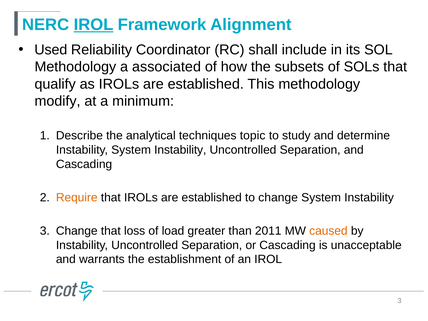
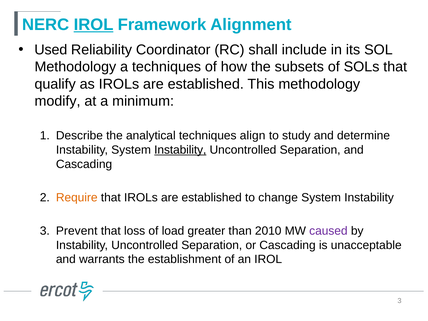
a associated: associated -> techniques (167, 67)
topic: topic -> align (253, 136)
Instability underline: none -> present (180, 150)
3 Change: Change -> Prevent (77, 231)
2011: 2011 -> 2010 (268, 231)
caused colour: orange -> purple (328, 231)
